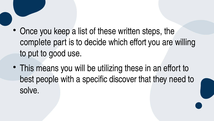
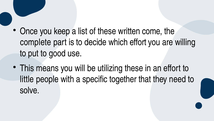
steps: steps -> come (152, 31)
best: best -> little (27, 79)
discover: discover -> together (123, 79)
